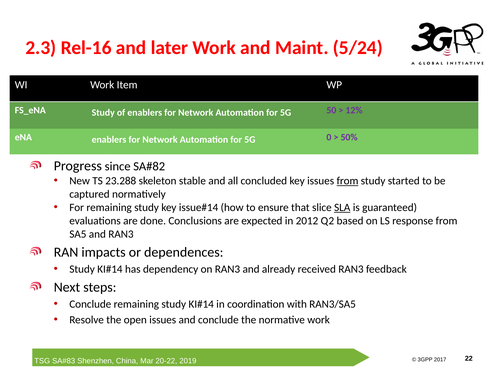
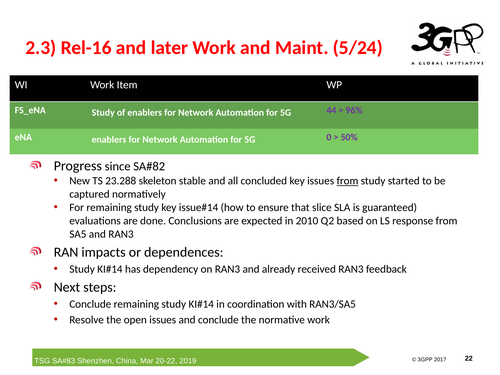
50: 50 -> 44 (331, 110)
12%: 12% -> 96% (354, 110)
SLA underline: present -> none (342, 208)
in 2012: 2012 -> 2010 (307, 221)
